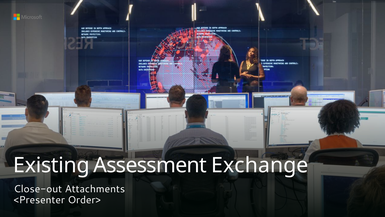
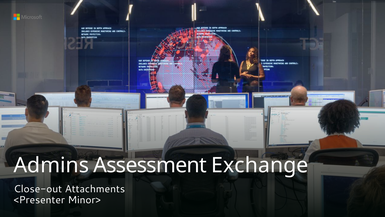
Existing: Existing -> Admins (51, 165)
Order>: Order> -> Minor> (84, 200)
